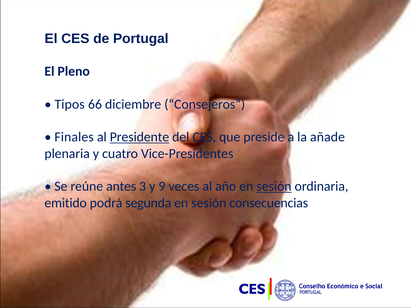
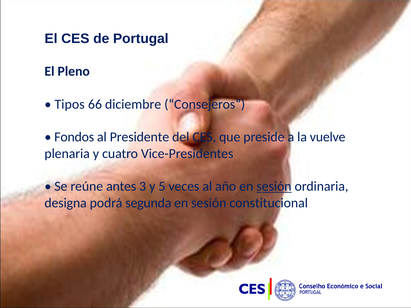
Finales: Finales -> Fondos (74, 137)
Presidente underline: present -> none (139, 137)
añade: añade -> vuelve (328, 137)
9: 9 -> 5 (162, 187)
emitido: emitido -> designa (66, 203)
consecuencias: consecuencias -> constitucional (269, 203)
